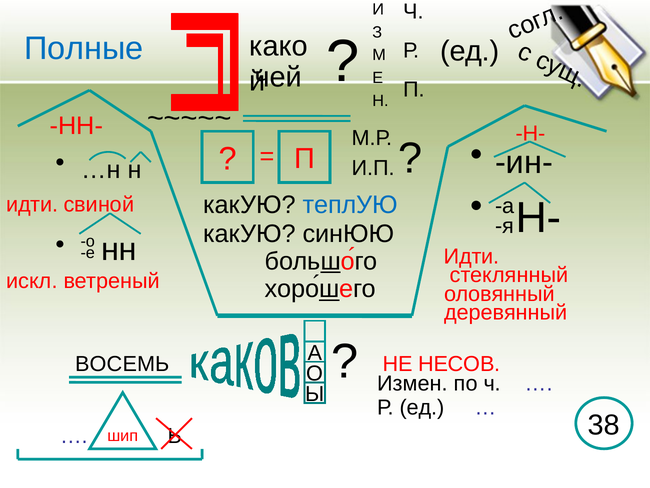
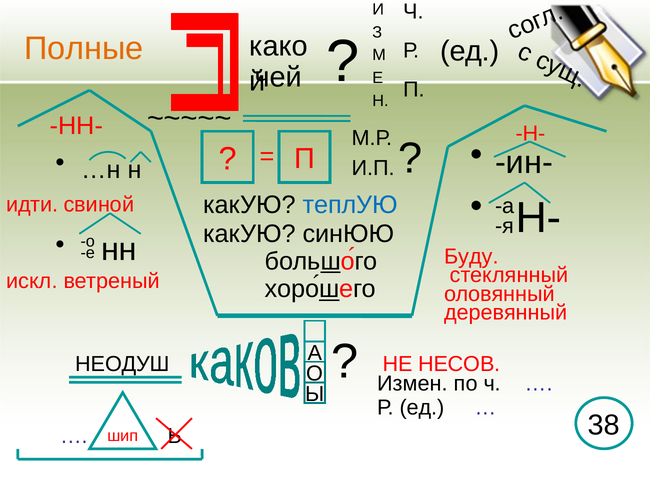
Полные colour: blue -> orange (84, 49)
Идти: Идти -> Буду (471, 256)
ВОСЕМЬ: ВОСЕМЬ -> НЕОДУШ (123, 364)
